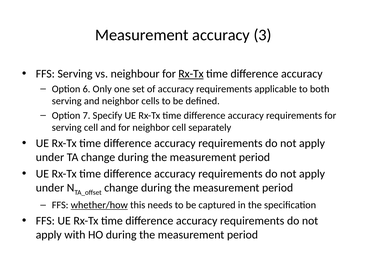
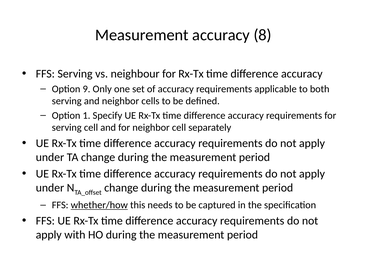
3: 3 -> 8 (263, 35)
Rx-Tx underline: present -> none (191, 74)
6: 6 -> 9 (87, 89)
7: 7 -> 1 (87, 116)
